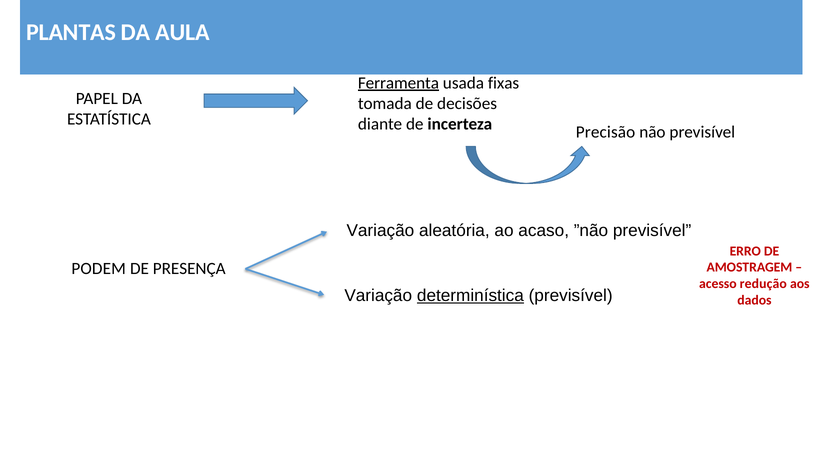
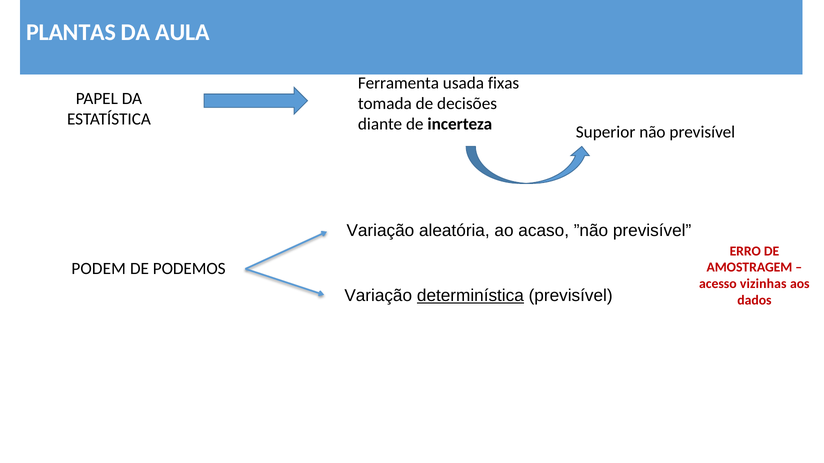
Ferramenta underline: present -> none (398, 83)
Precisão: Precisão -> Superior (606, 132)
PRESENÇA: PRESENÇA -> PODEMOS (189, 269)
redução: redução -> vizinhas (763, 284)
